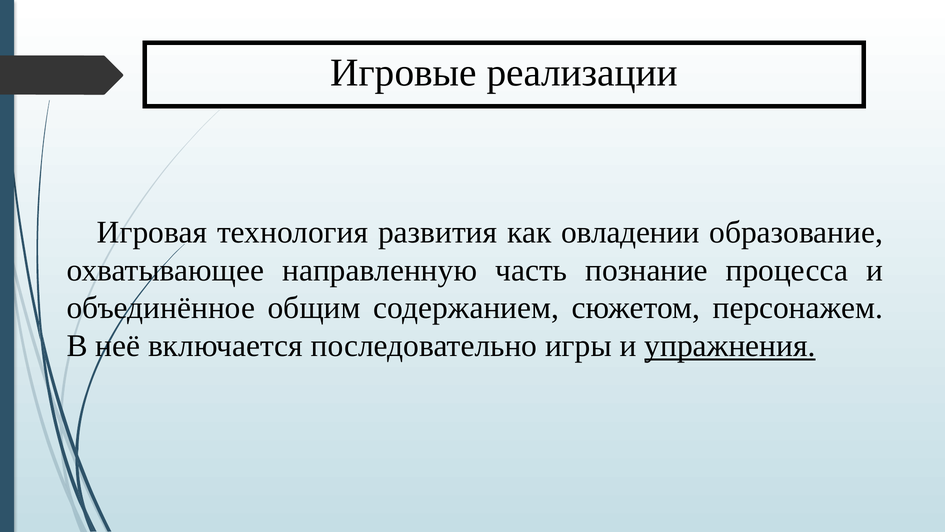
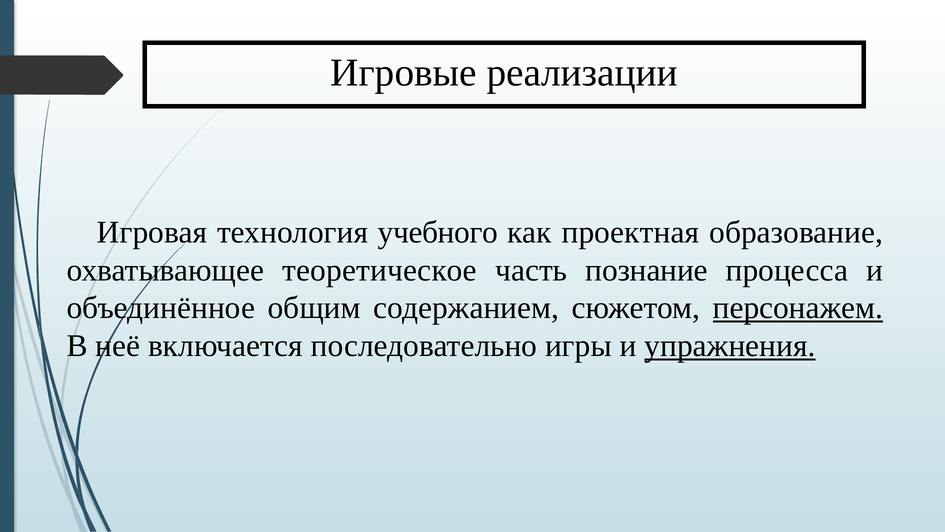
развития: развития -> учебного (438, 232)
овладении: овладении -> проектная (630, 232)
направленную: направленную -> теоретическое (380, 270)
персонажем underline: none -> present (798, 308)
